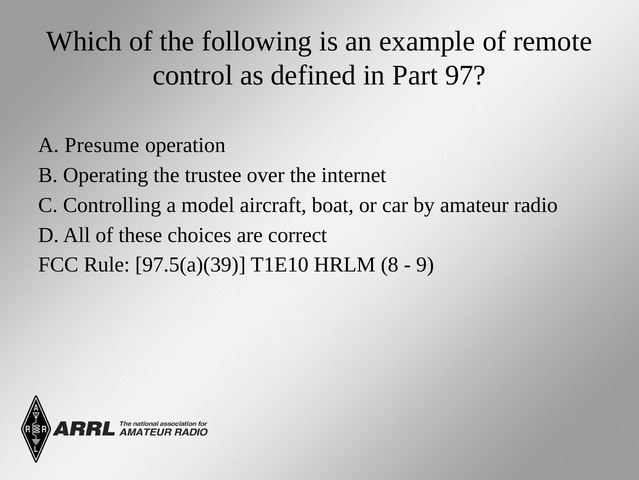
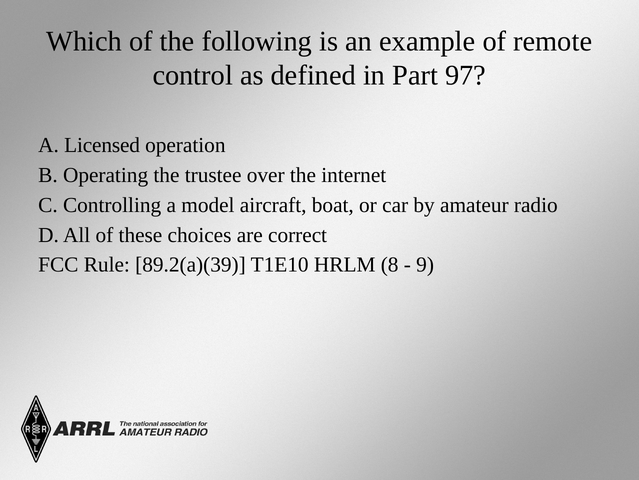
Presume: Presume -> Licensed (102, 145)
97.5(a)(39: 97.5(a)(39 -> 89.2(a)(39 (190, 264)
